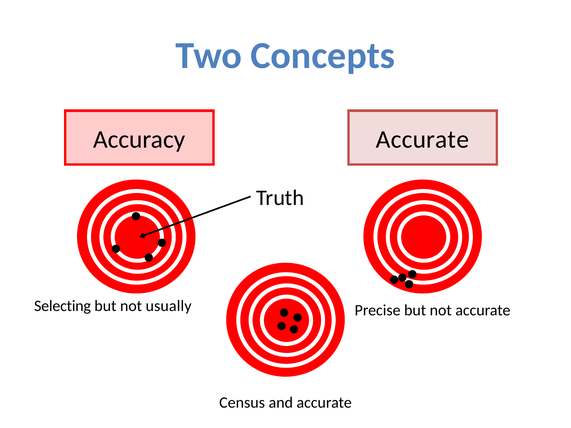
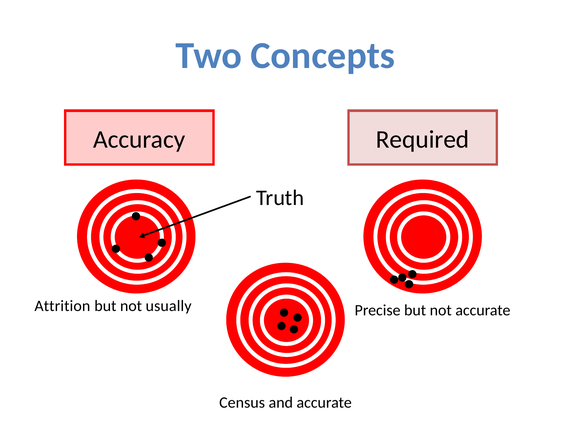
Accuracy Accurate: Accurate -> Required (423, 139)
Selecting: Selecting -> Attrition (62, 306)
